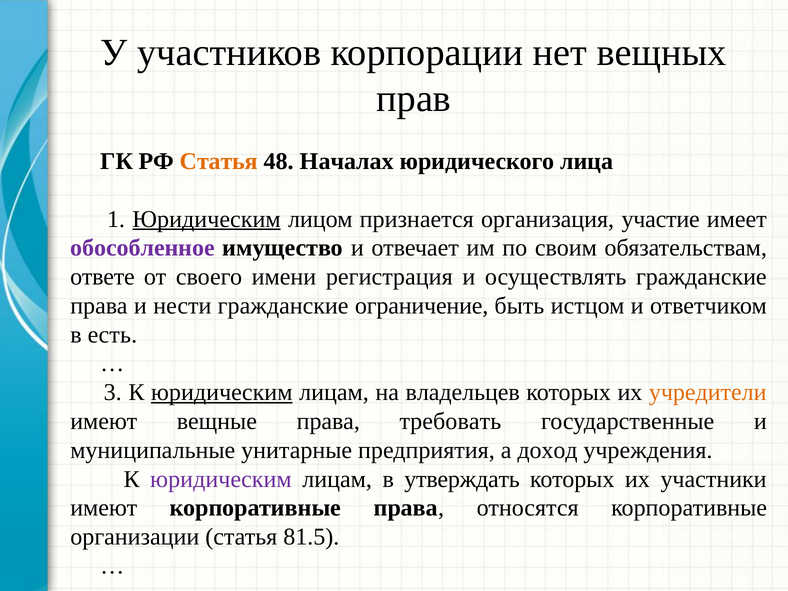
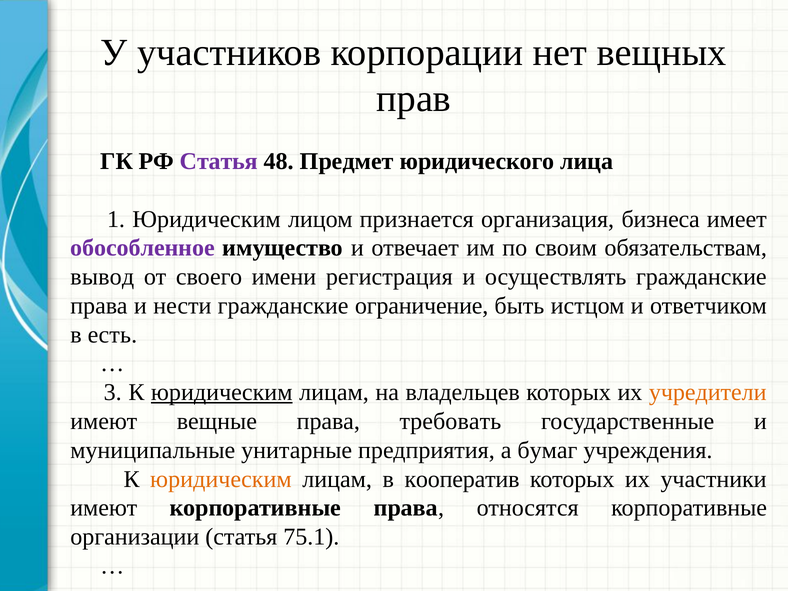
Статья colour: orange -> purple (219, 161)
Началах: Началах -> Предмет (347, 161)
Юридическим underline: present -> none (207, 219)
участие: участие -> бизнеса (661, 219)
ответе: ответе -> вывод (102, 277)
доход: доход -> бумаг (547, 450)
юридическим colour: purple -> orange (221, 479)
утверждать: утверждать -> кооператив (462, 479)
81.5: 81.5 -> 75.1 (311, 537)
